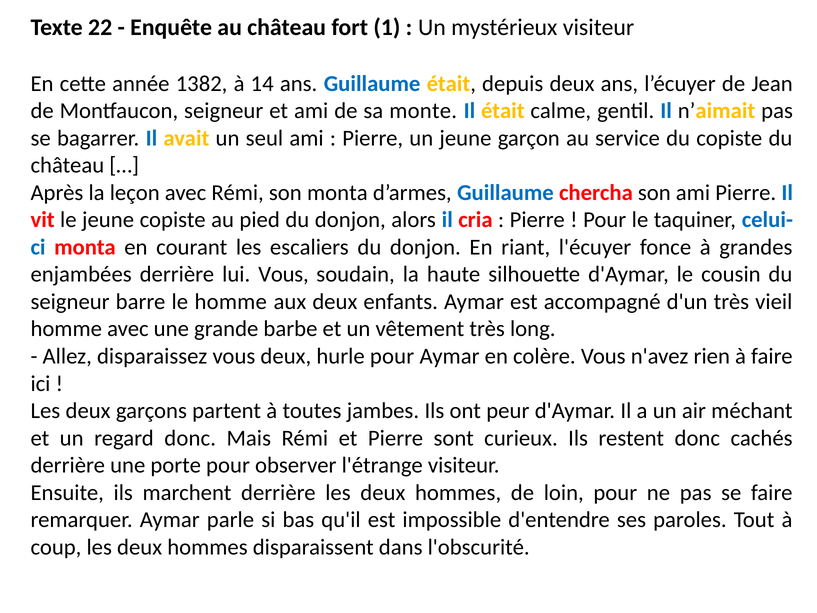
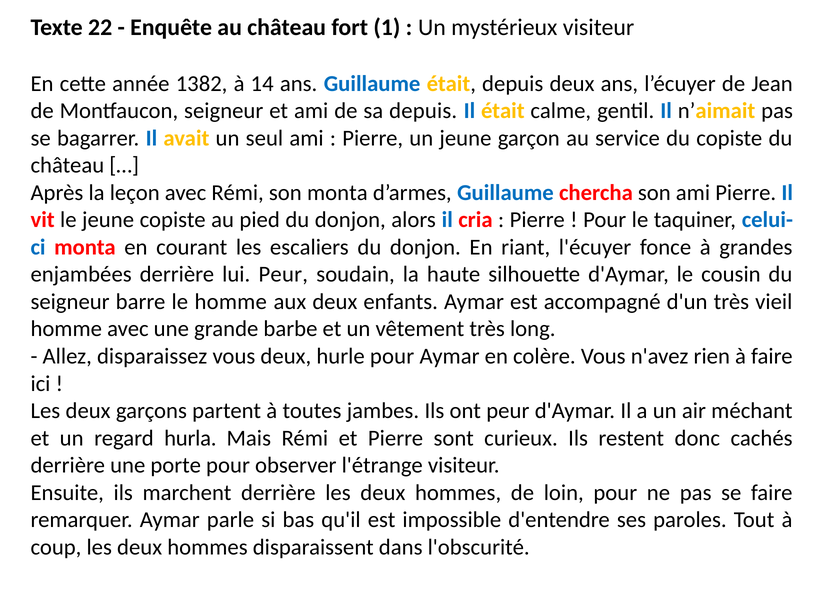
sa monte: monte -> depuis (423, 111)
lui Vous: Vous -> Peur (283, 274)
regard donc: donc -> hurla (190, 438)
